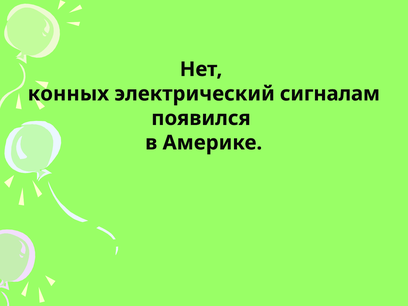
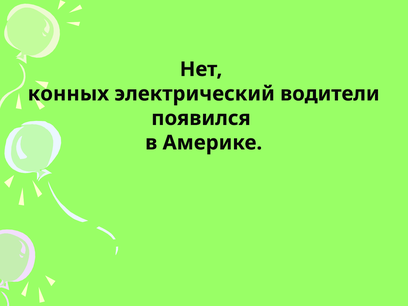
сигналам: сигналам -> водители (330, 94)
